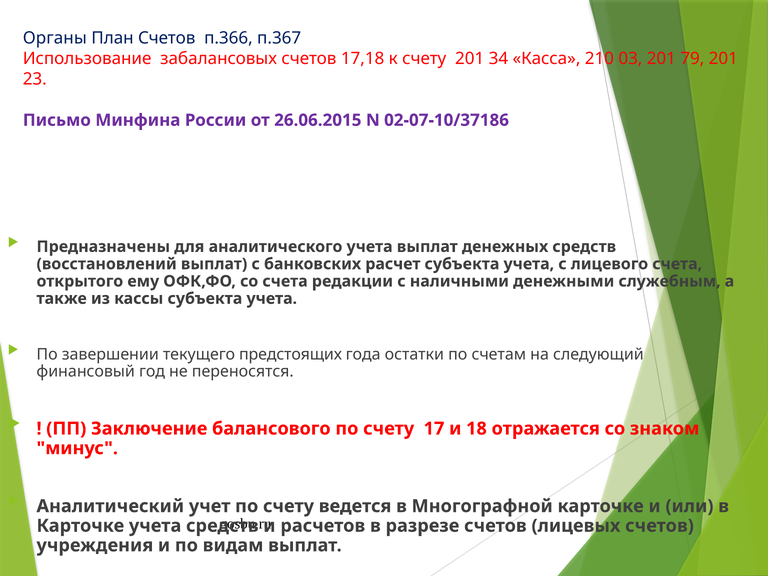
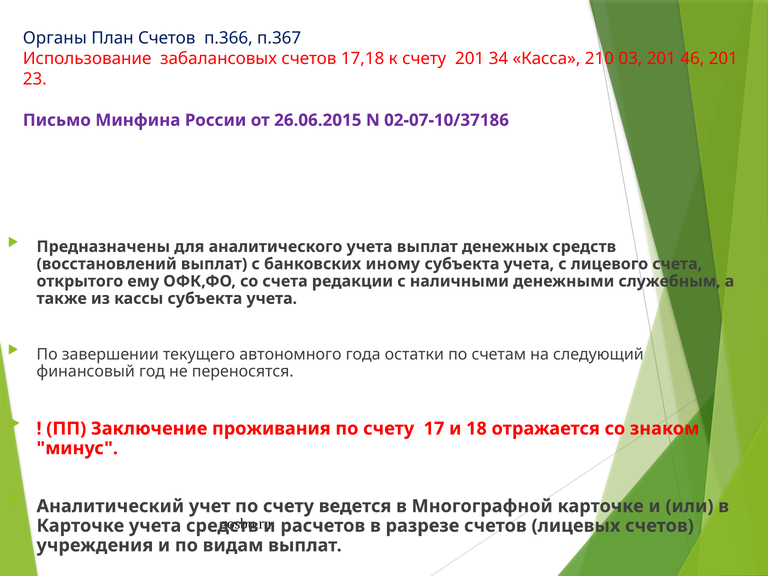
79: 79 -> 46 (692, 59)
расчет: расчет -> иному (393, 264)
предстоящих: предстоящих -> автономного (290, 354)
балансового: балансового -> проживания (271, 429)
